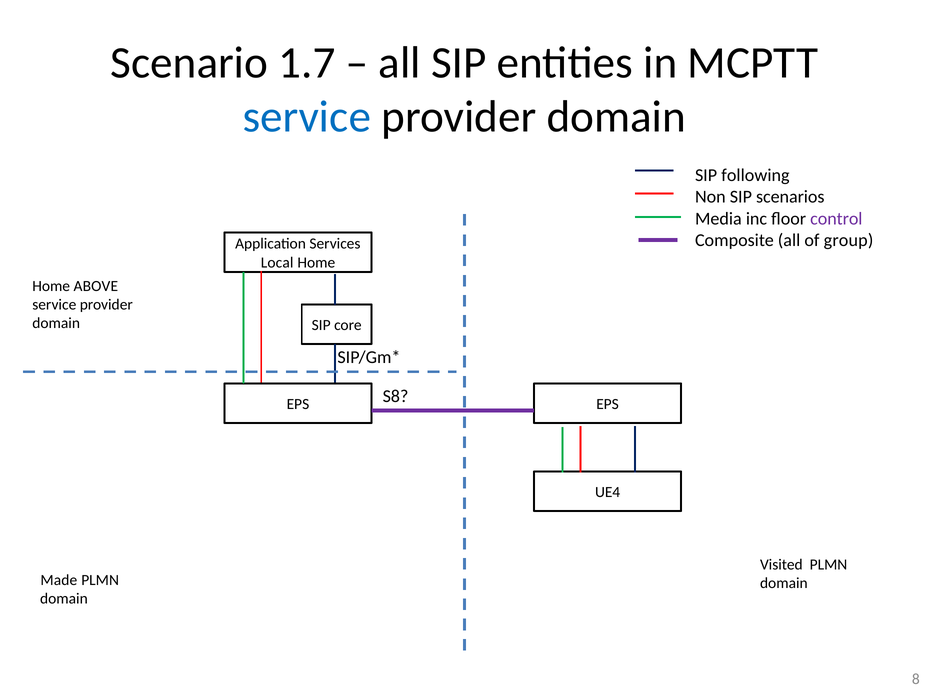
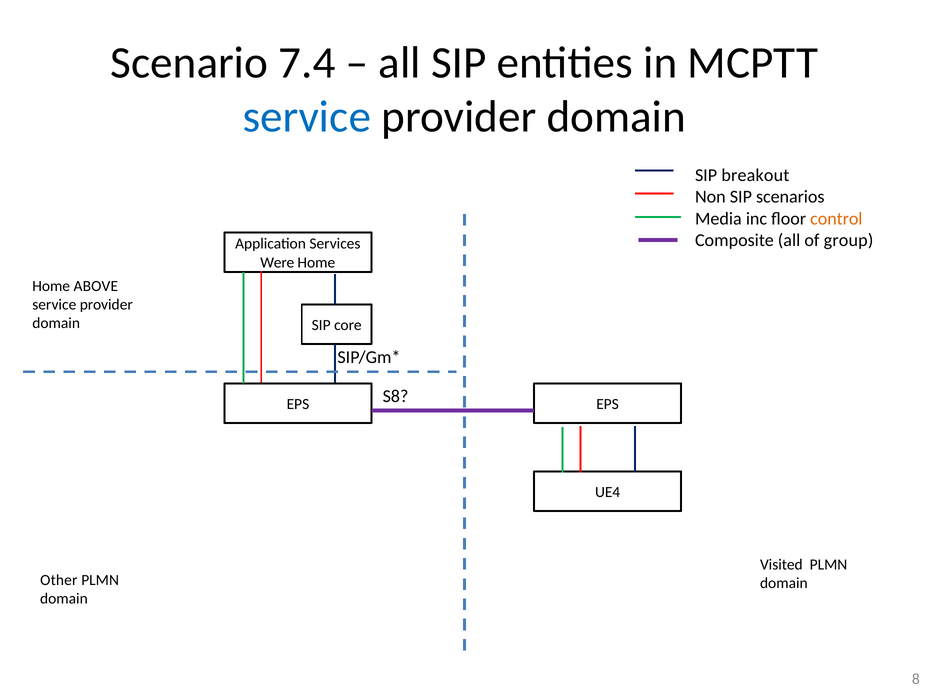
1.7: 1.7 -> 7.4 (307, 63)
following: following -> breakout (755, 175)
control colour: purple -> orange (836, 219)
Local: Local -> Were (277, 262)
Made: Made -> Other (59, 580)
